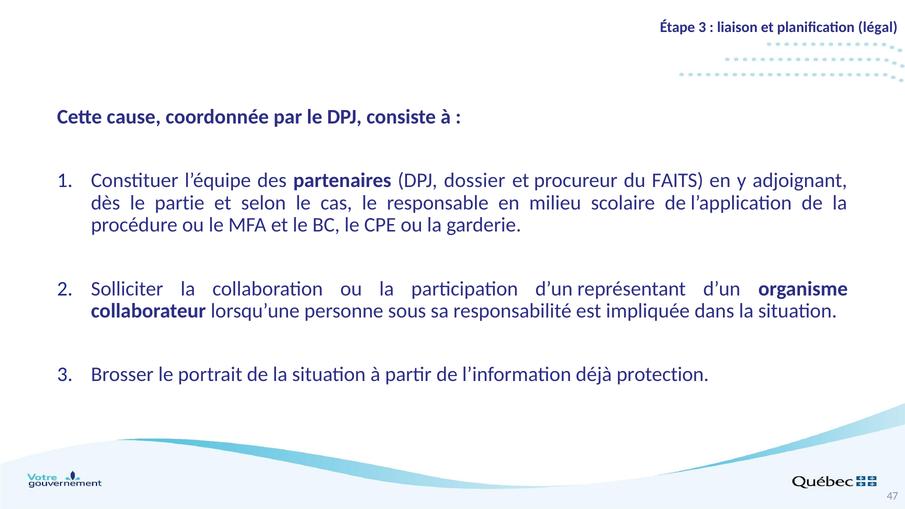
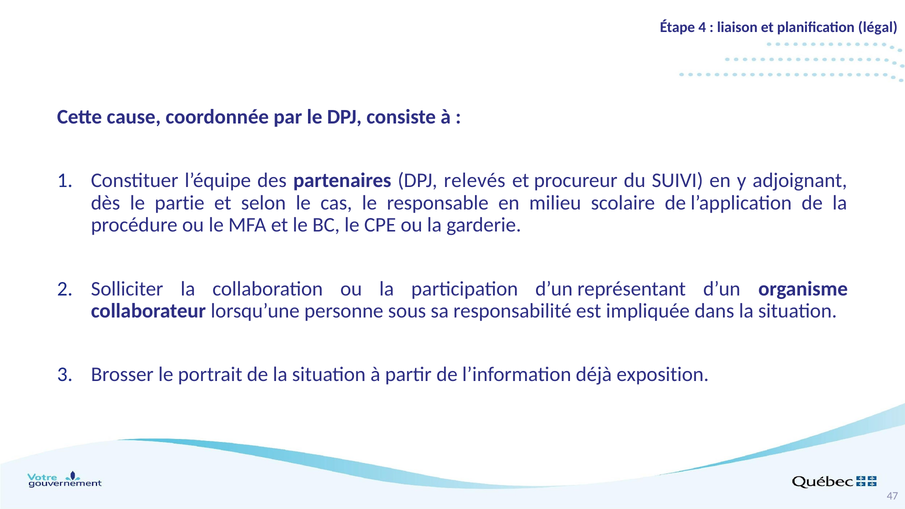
Étape 3: 3 -> 4 (702, 27)
dossier: dossier -> relevés (475, 180)
FAITS: FAITS -> SUIVI (678, 180)
protection: protection -> exposition (663, 375)
